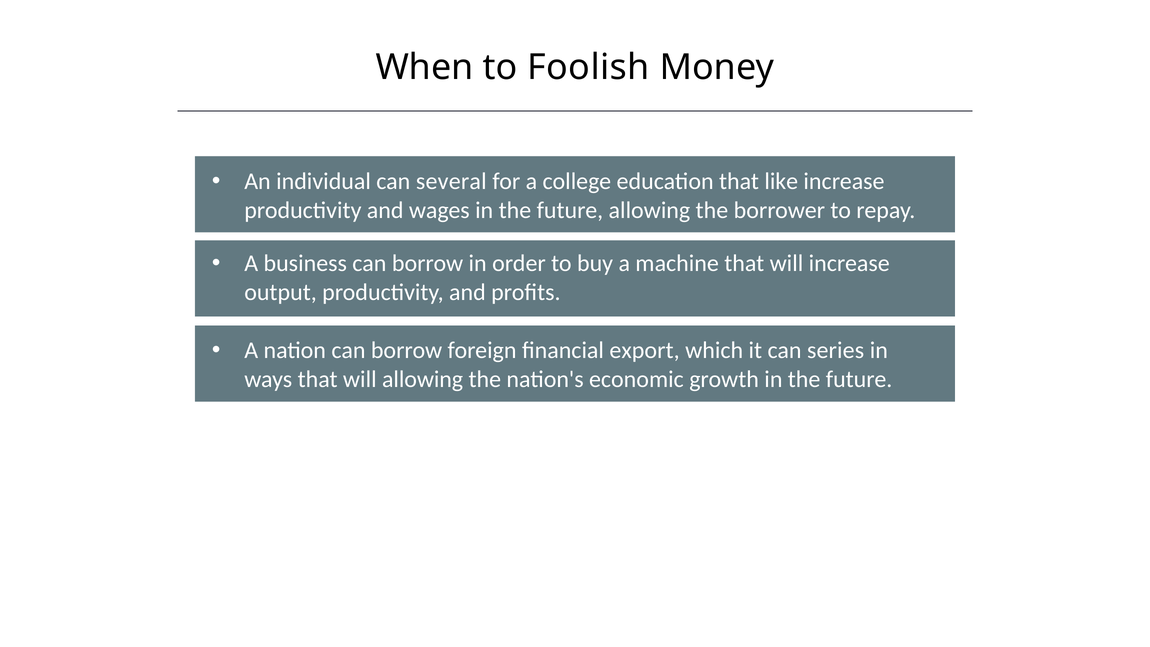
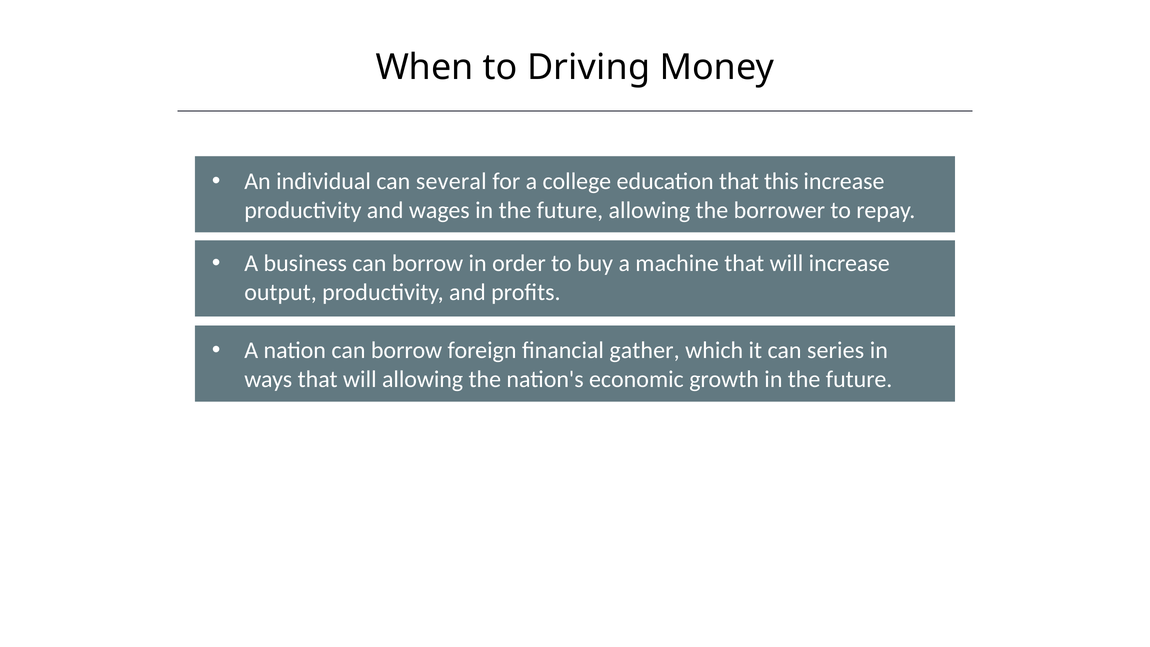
Foolish: Foolish -> Driving (589, 67)
like: like -> this (781, 181)
export: export -> gather (645, 350)
